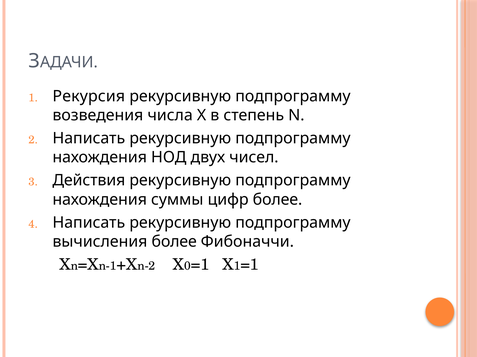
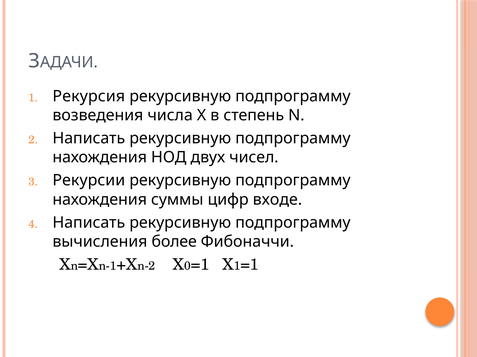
Действия: Действия -> Рекурсии (89, 181)
цифр более: более -> входе (277, 200)
